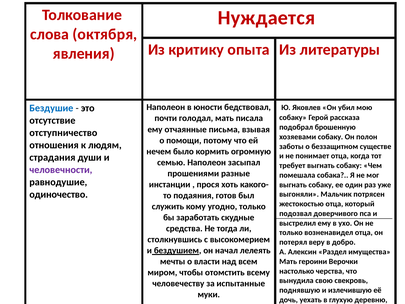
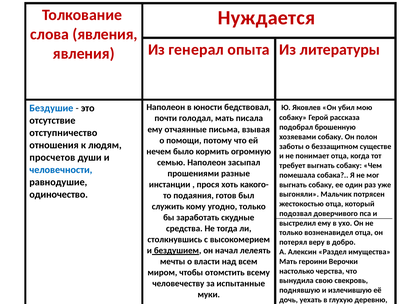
слова октября: октября -> явления (105, 34)
критику: критику -> генерал (196, 50)
страдания: страдания -> просчетов (52, 157)
человечности colour: purple -> blue (61, 170)
